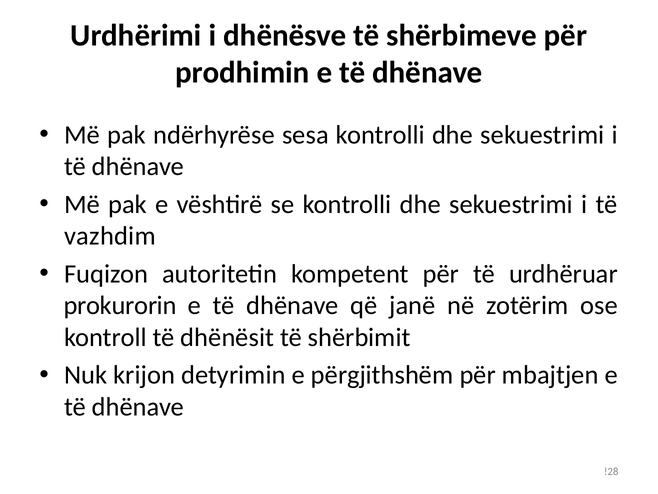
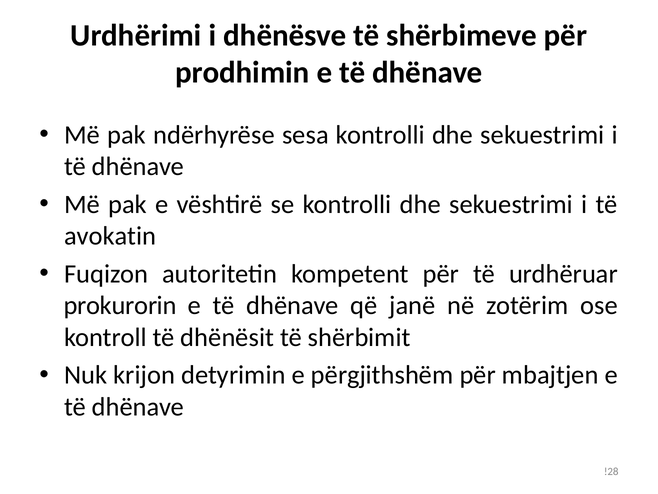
vazhdim: vazhdim -> avokatin (110, 236)
